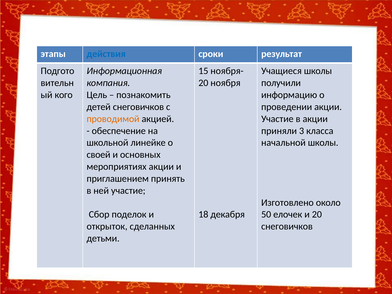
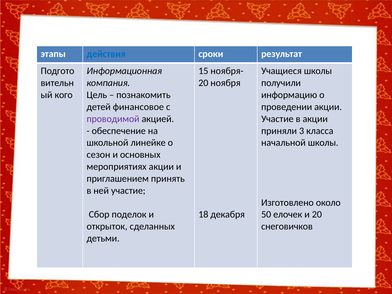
детей снеговичков: снеговичков -> финансовое (138, 107)
проводимой colour: orange -> purple (113, 119)
своей: своей -> сезон (98, 155)
